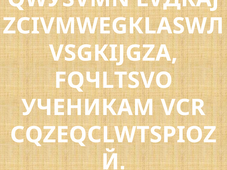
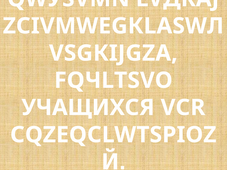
УЧЕНИКАМ: УЧЕНИКАМ -> УЧАЩИХСЯ (88, 108)
